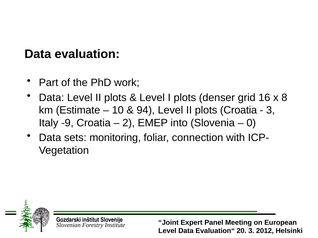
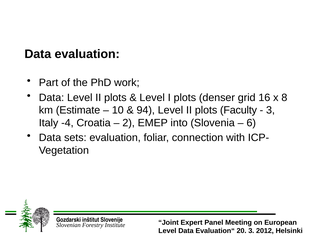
plots Croatia: Croatia -> Faculty (239, 110)
-9: -9 -> -4 (67, 123)
0: 0 -> 6 (251, 123)
sets monitoring: monitoring -> evaluation (115, 138)
